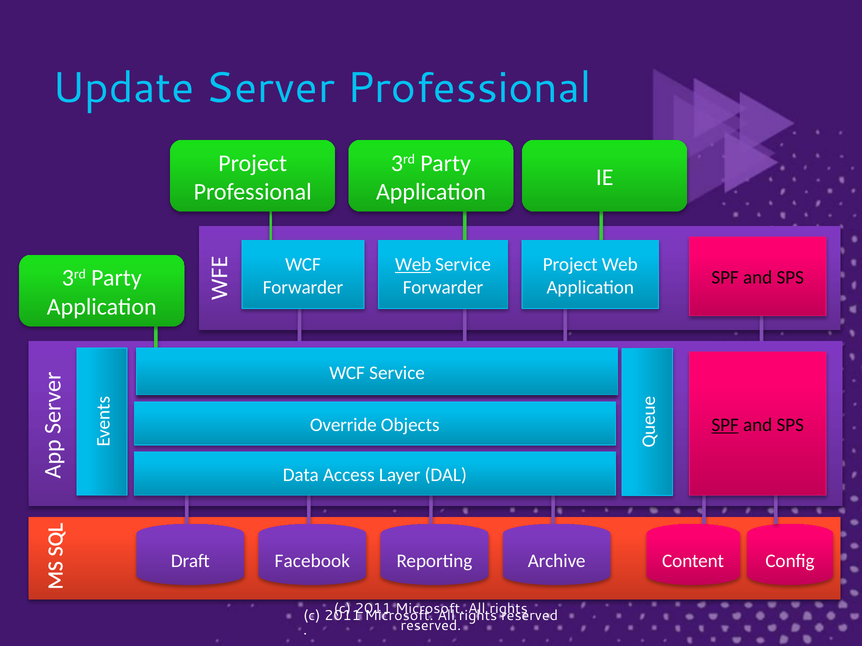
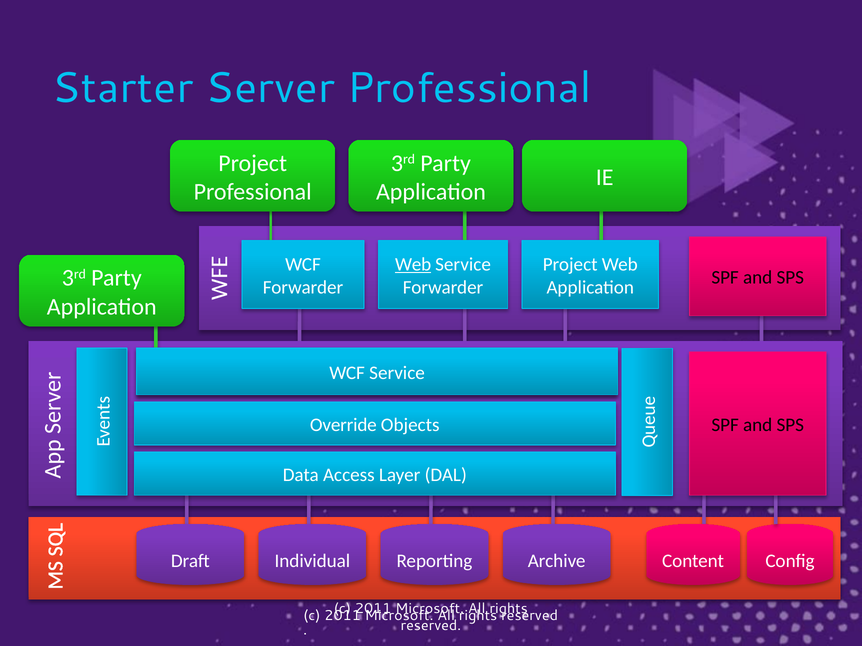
Update: Update -> Starter (123, 88)
SPF underline: present -> none (725, 425)
Facebook: Facebook -> Individual (312, 561)
